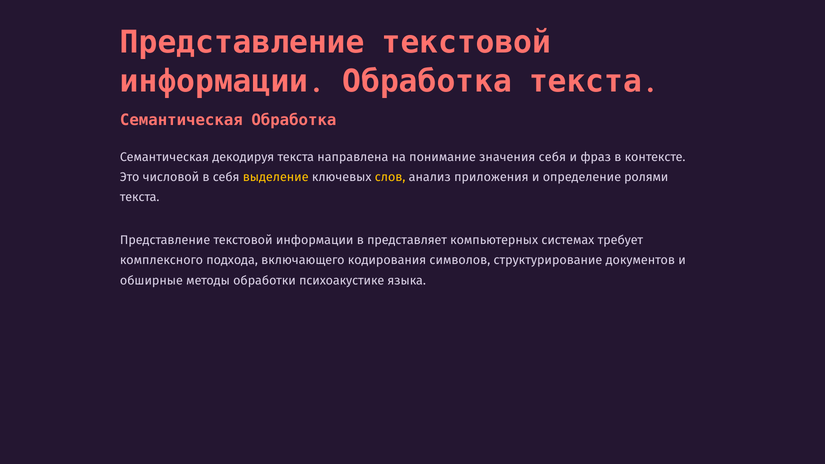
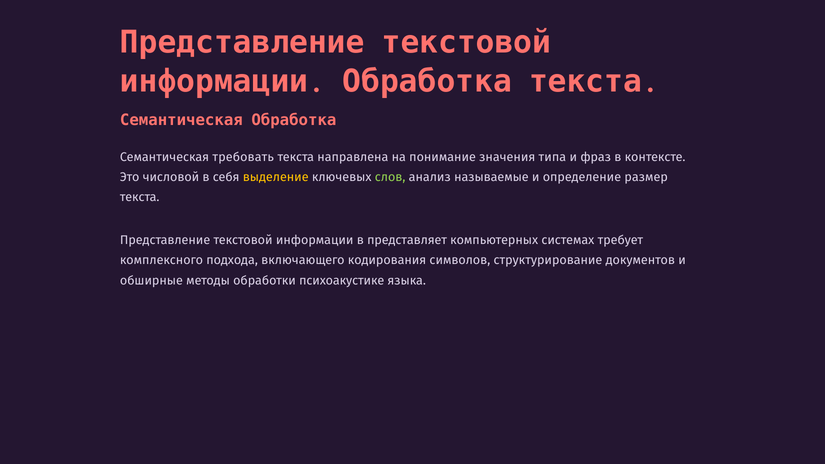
декодируя: декодируя -> требовать (243, 157)
значения себя: себя -> типа (552, 157)
слов colour: yellow -> light green (390, 177)
приложения: приложения -> называемые (491, 177)
ролями: ролями -> размер (646, 177)
